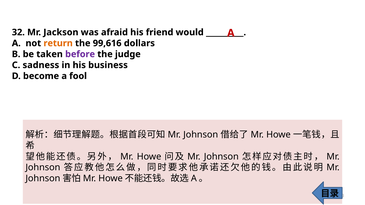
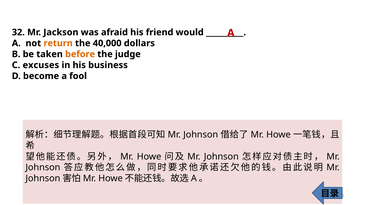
99,616: 99,616 -> 40,000 (107, 43)
before colour: purple -> orange (80, 54)
sadness: sadness -> excuses (41, 65)
